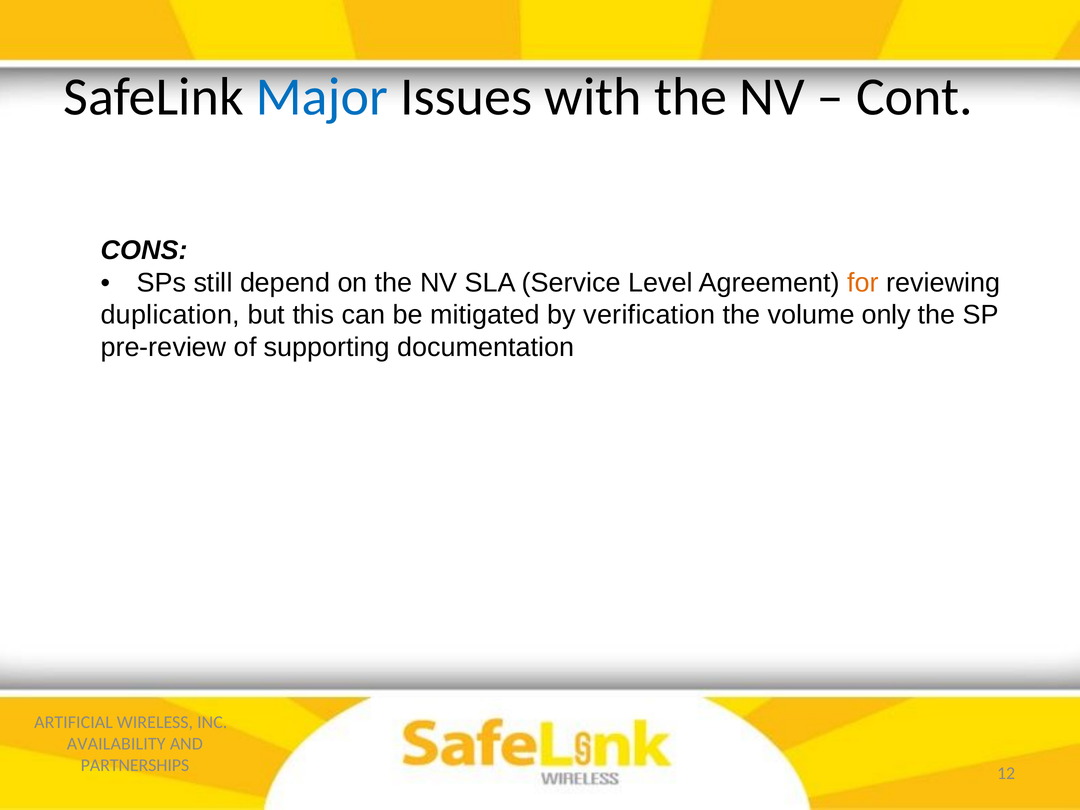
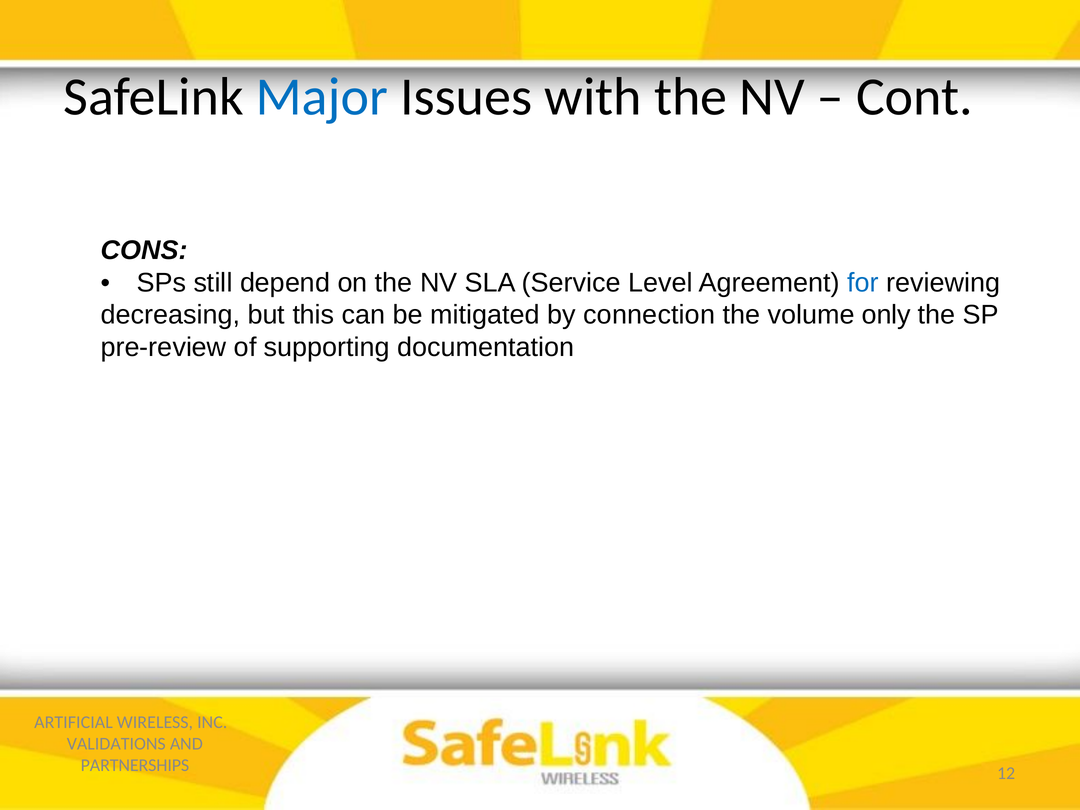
for colour: orange -> blue (863, 283)
duplication: duplication -> decreasing (170, 315)
verification: verification -> connection (649, 315)
AVAILABILITY: AVAILABILITY -> VALIDATIONS (116, 744)
